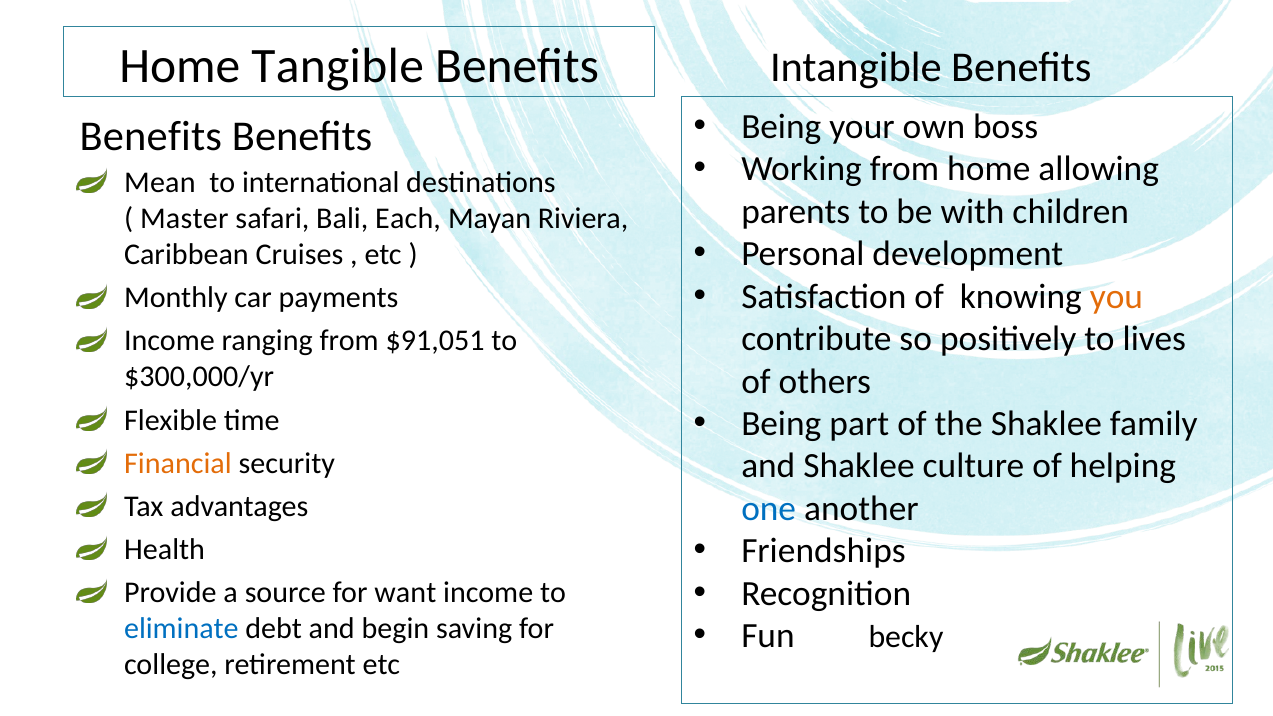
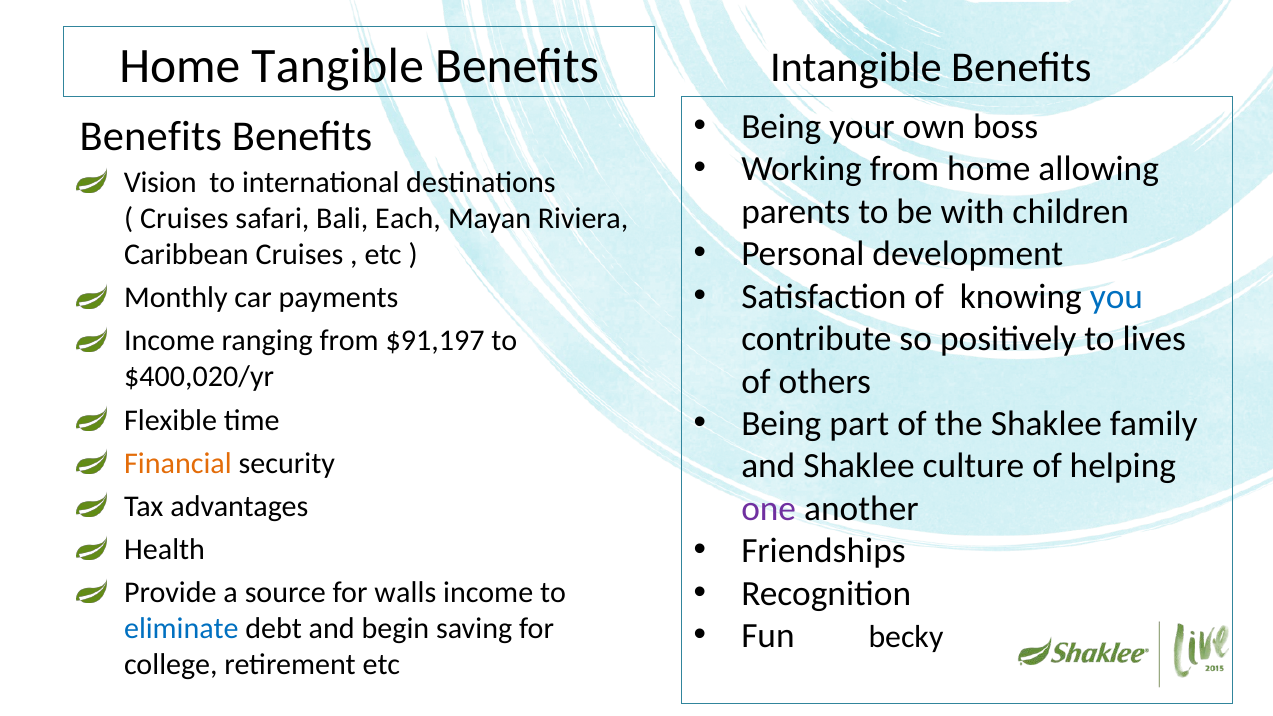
Mean: Mean -> Vision (160, 183)
Master: Master -> Cruises (184, 219)
you colour: orange -> blue (1116, 297)
$91,051: $91,051 -> $91,197 (435, 341)
$300,000/yr: $300,000/yr -> $400,020/yr (199, 377)
one colour: blue -> purple (769, 509)
want: want -> walls (405, 593)
